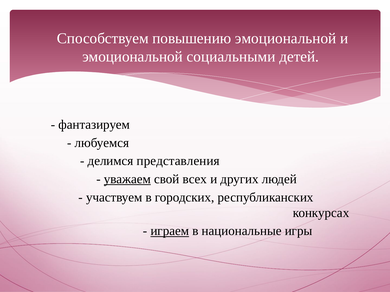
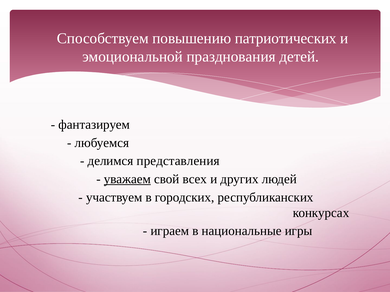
повышению эмоциональной: эмоциональной -> патриотических (286, 39)
социальными: социальными -> празднования (231, 57)
играем underline: present -> none (170, 231)
